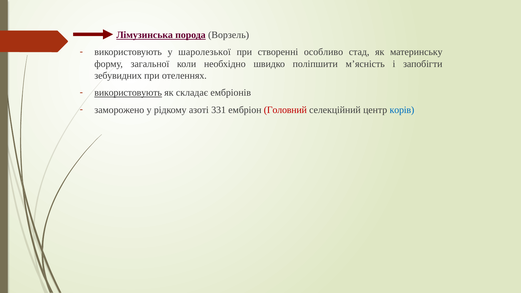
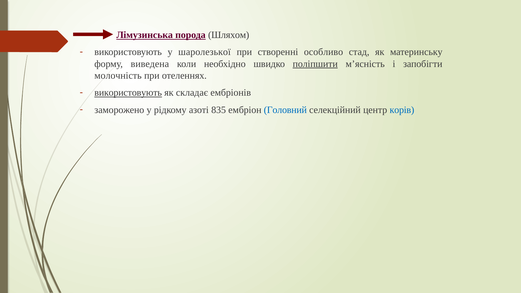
Ворзель: Ворзель -> Шляхом (229, 35)
загальної: загальної -> виведена (150, 64)
поліпшити underline: none -> present (315, 64)
зебувидних: зебувидних -> молочність (118, 76)
331: 331 -> 835 (219, 110)
Головний colour: red -> blue (285, 110)
